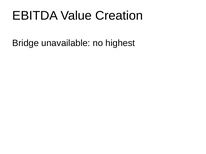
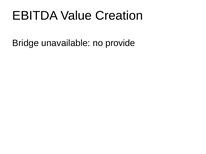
highest: highest -> provide (120, 43)
